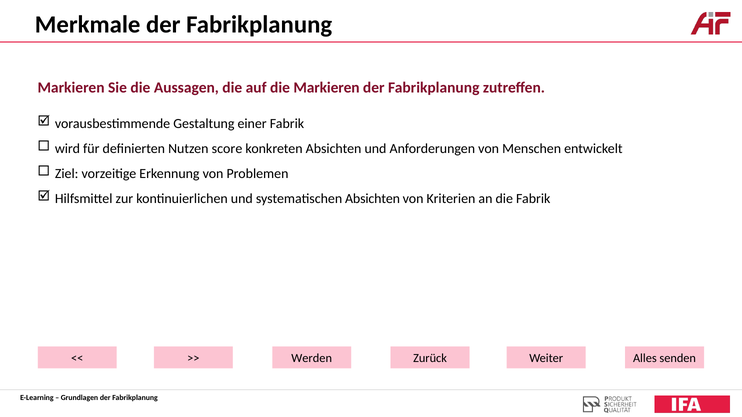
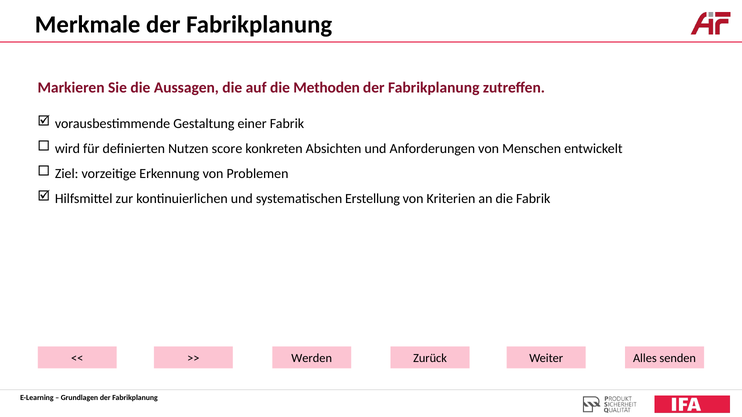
die Markieren: Markieren -> Methoden (327, 88)
systematischen Absichten: Absichten -> Erstellung (373, 199)
